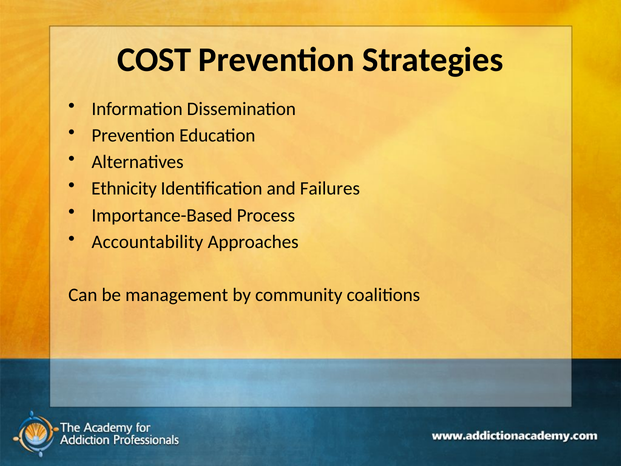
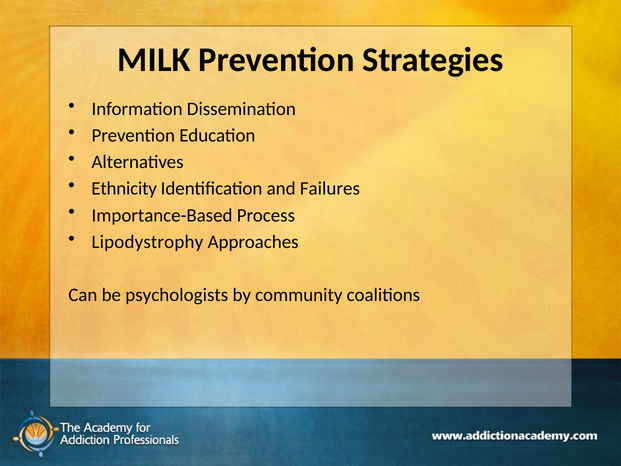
COST: COST -> MILK (154, 60)
Accountability: Accountability -> Lipodystrophy (147, 242)
management: management -> psychologists (177, 295)
